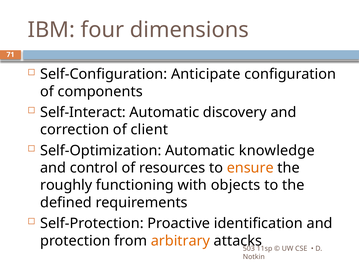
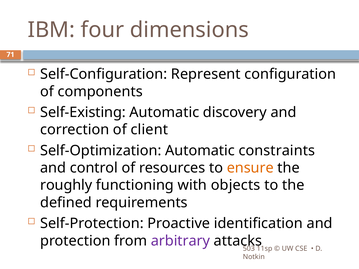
Anticipate: Anticipate -> Represent (206, 74)
Self-Interact: Self-Interact -> Self-Existing (83, 112)
knowledge: knowledge -> constraints (277, 151)
arbitrary colour: orange -> purple (180, 241)
